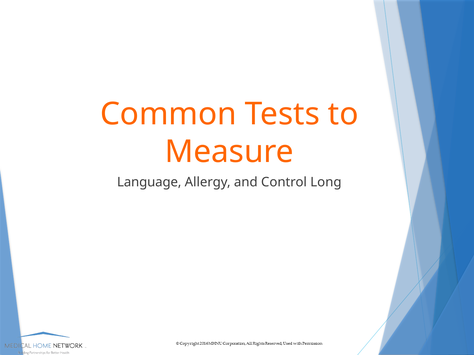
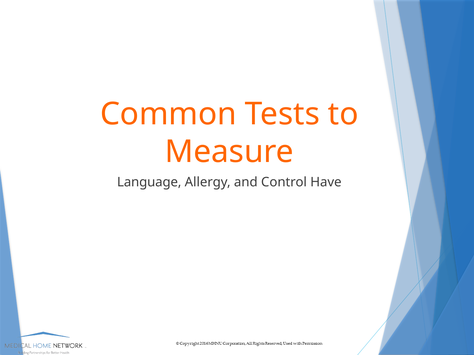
Long: Long -> Have (326, 182)
